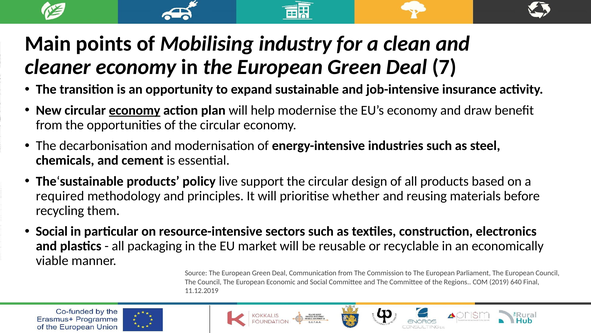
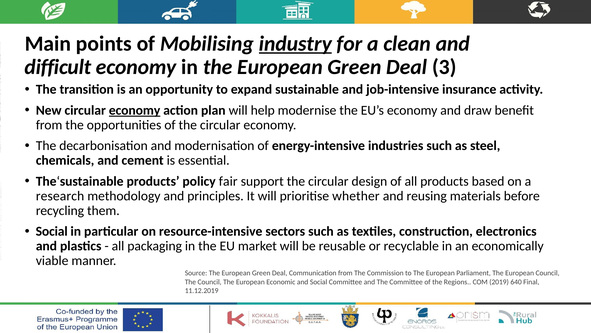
industry underline: none -> present (295, 44)
cleaner: cleaner -> difficult (58, 67)
7: 7 -> 3 (444, 67)
live: live -> fair (228, 181)
required: required -> research (60, 196)
